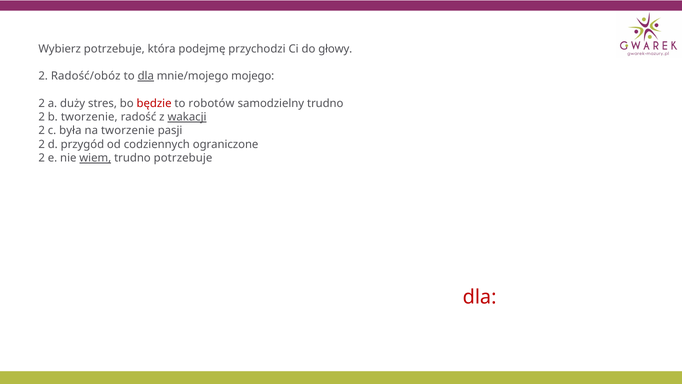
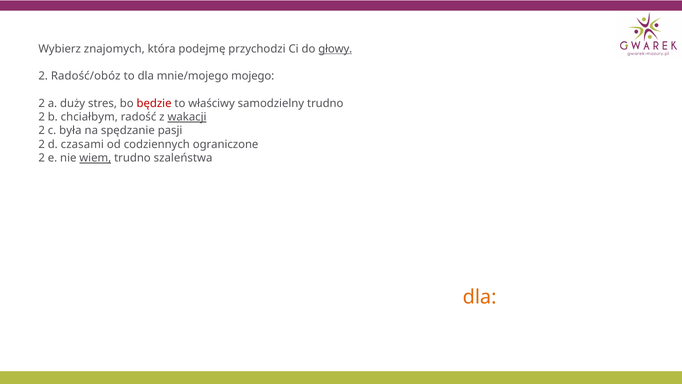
Wybierz potrzebuje: potrzebuje -> znajomych (114, 49)
głowy underline: none -> present (335, 49)
dla underline: present -> none (146, 76)
robotów: robotów -> właściwy (212, 103)
b tworzenie: tworzenie -> chciałbym (89, 117)
na tworzenie: tworzenie -> spędzanie (128, 131)
przygód: przygód -> czasami (82, 144)
trudno potrzebuje: potrzebuje -> szaleństwa (183, 158)
dla colour: red -> orange (480, 297)
